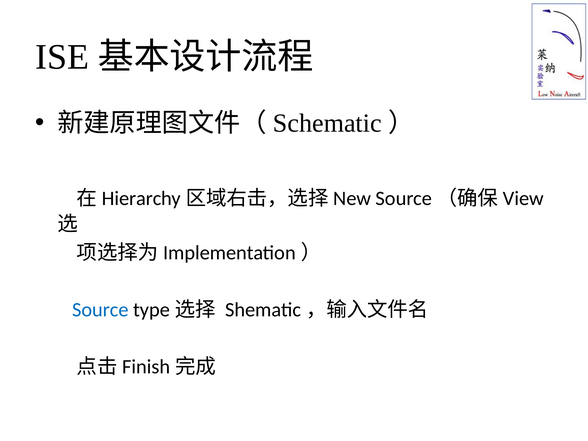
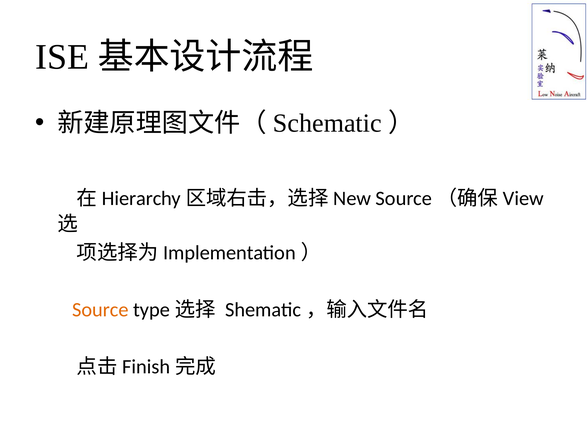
Source colour: blue -> orange (100, 310)
